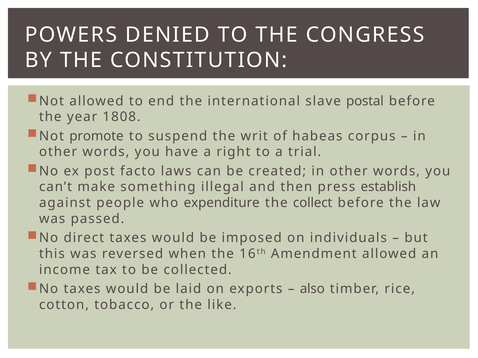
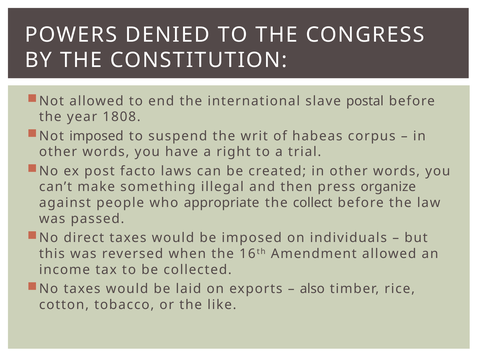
Not promote: promote -> imposed (96, 136)
establish: establish -> organize (388, 187)
expenditure: expenditure -> appropriate (222, 203)
